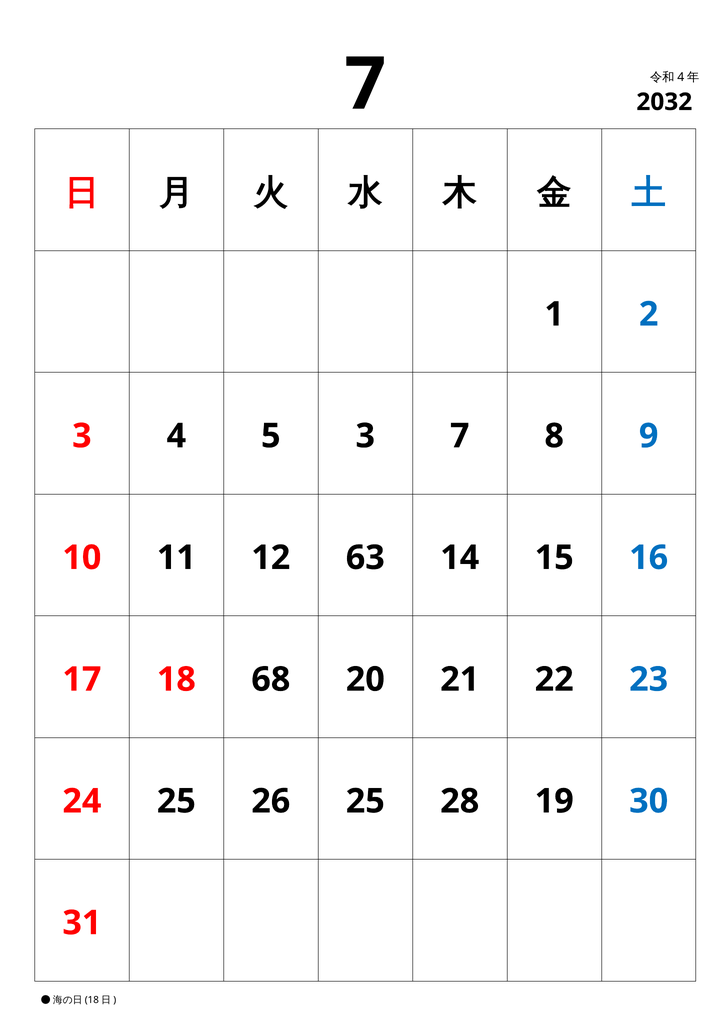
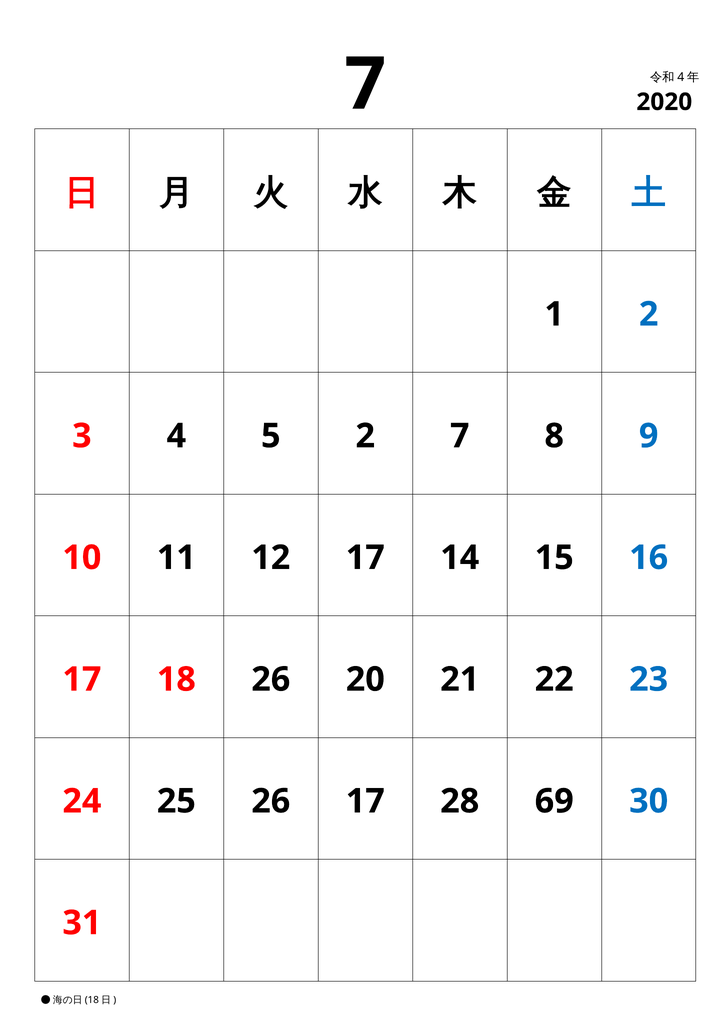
2032: 2032 -> 2020 (664, 102)
5 3: 3 -> 2 (365, 436)
12 63: 63 -> 17 (365, 558)
18 68: 68 -> 26 (271, 679)
26 25: 25 -> 17 (365, 801)
19: 19 -> 69 (554, 801)
